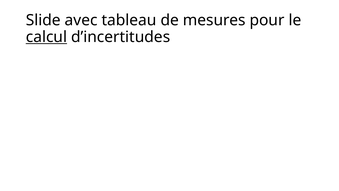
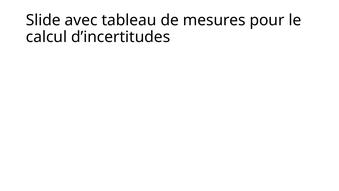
calcul underline: present -> none (46, 37)
